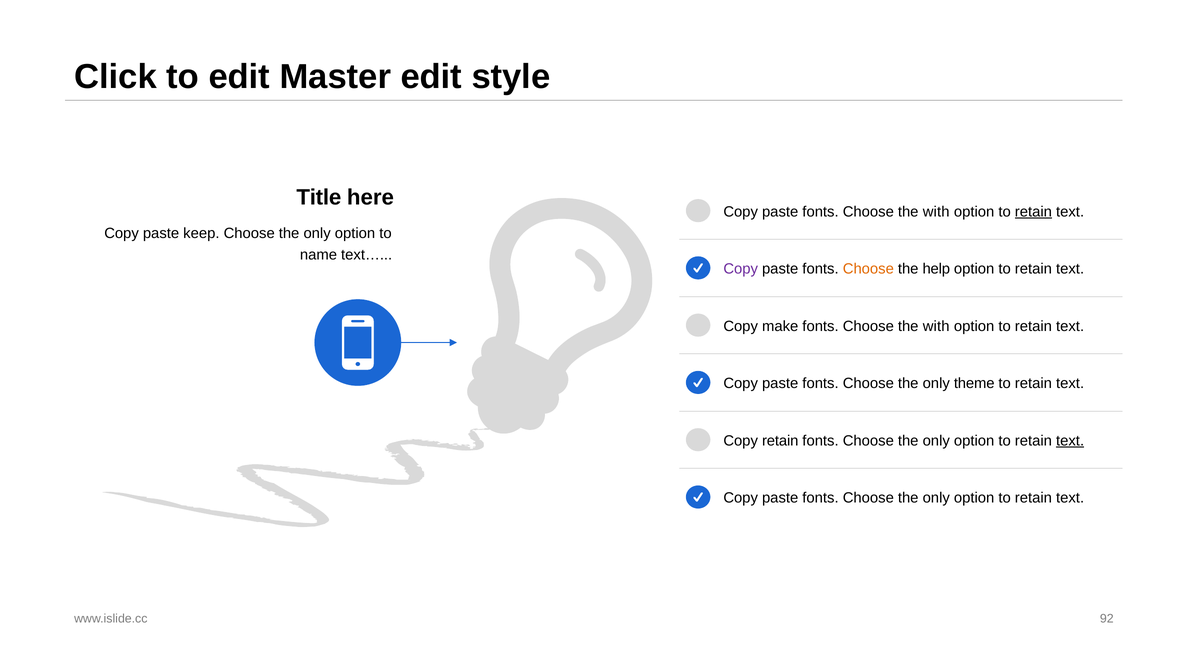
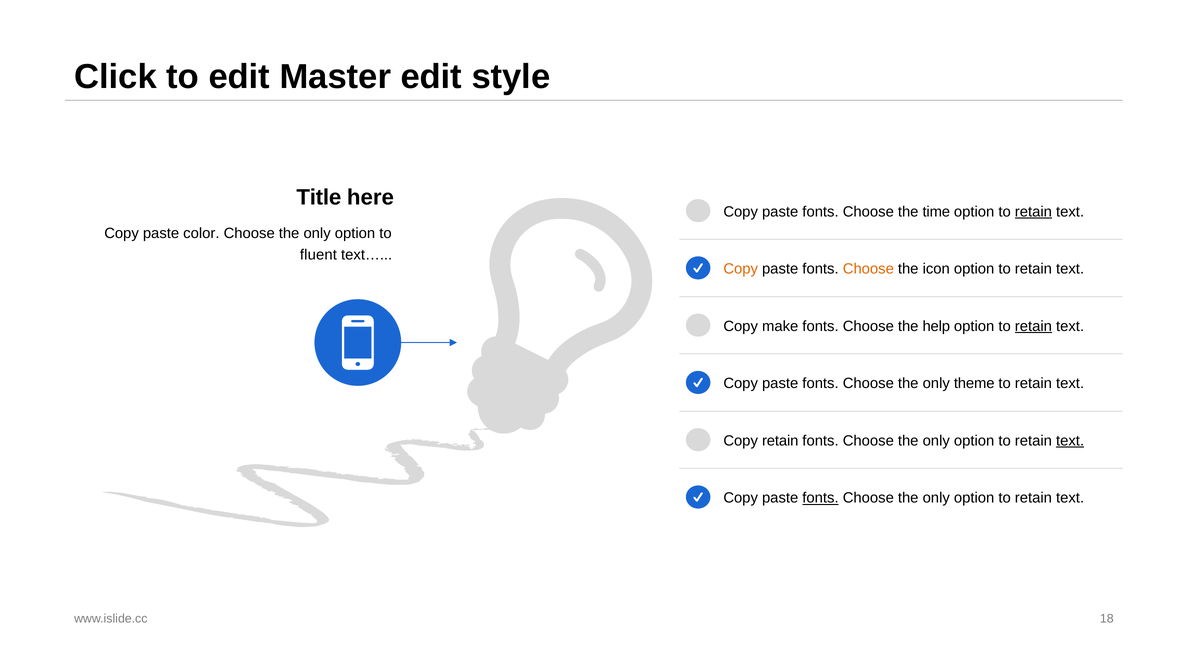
with: with -> time (936, 212)
keep: keep -> color (201, 233)
name: name -> fluent (318, 255)
Copy colour: purple -> orange (741, 269)
help: help -> icon (936, 269)
with: with -> help (936, 326)
retain underline: none -> present (1033, 326)
fonts underline: none -> present (820, 498)
92: 92 -> 18 (1107, 619)
